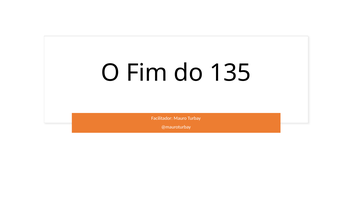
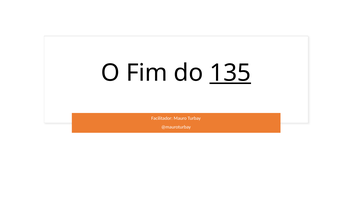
135 underline: none -> present (230, 73)
